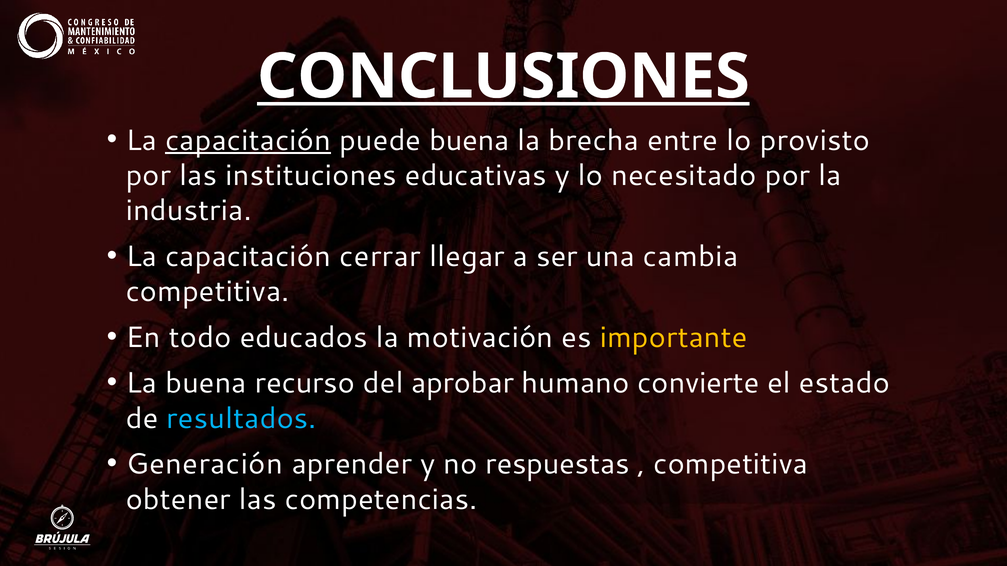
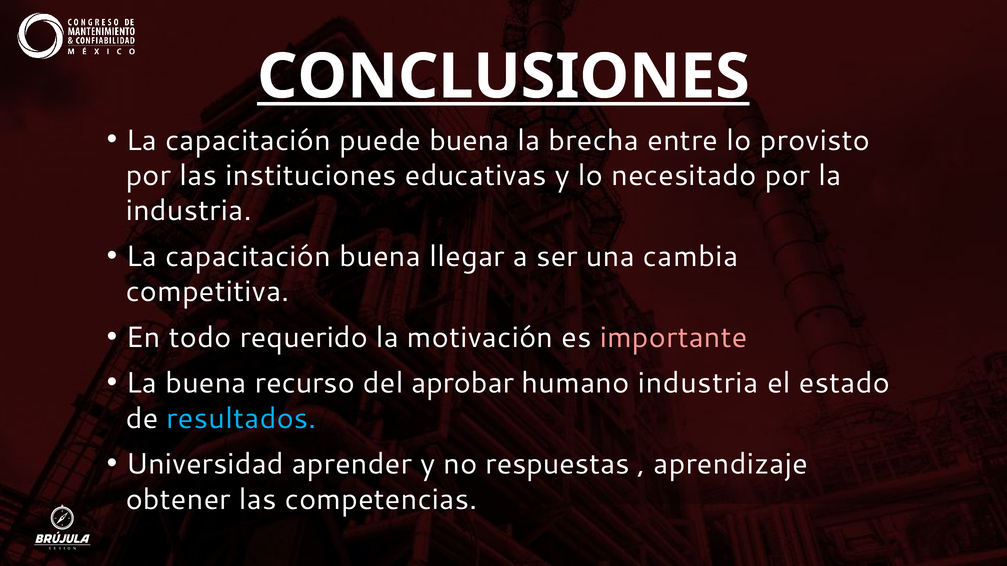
capacitación underline: present -> none (248, 140)
capacitación cerrar: cerrar -> buena (380, 257)
educados: educados -> requerido (304, 338)
importante colour: yellow -> pink (674, 338)
humano convierte: convierte -> industria (698, 384)
Generación: Generación -> Universidad (205, 465)
competitiva: competitiva -> aprendizaje (731, 465)
